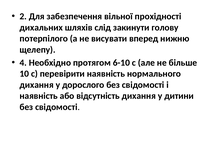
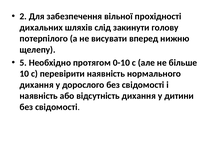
4: 4 -> 5 (23, 63)
6-10: 6-10 -> 0-10 (121, 63)
